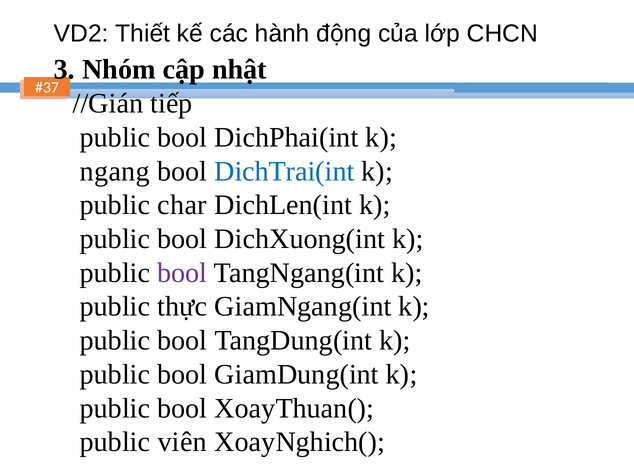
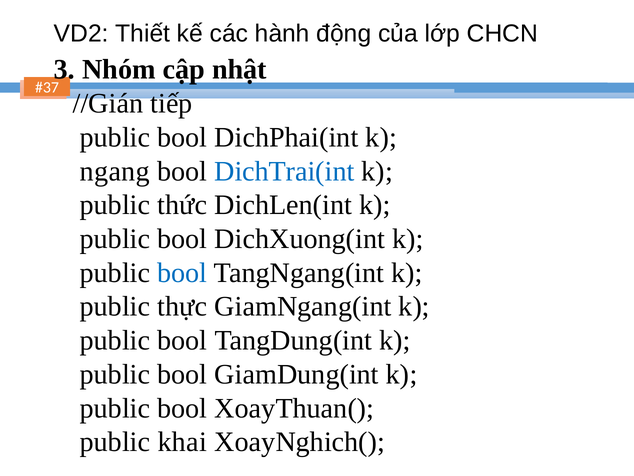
char: char -> thức (182, 205)
bool colour: purple -> blue (182, 273)
viên: viên -> khai (182, 442)
